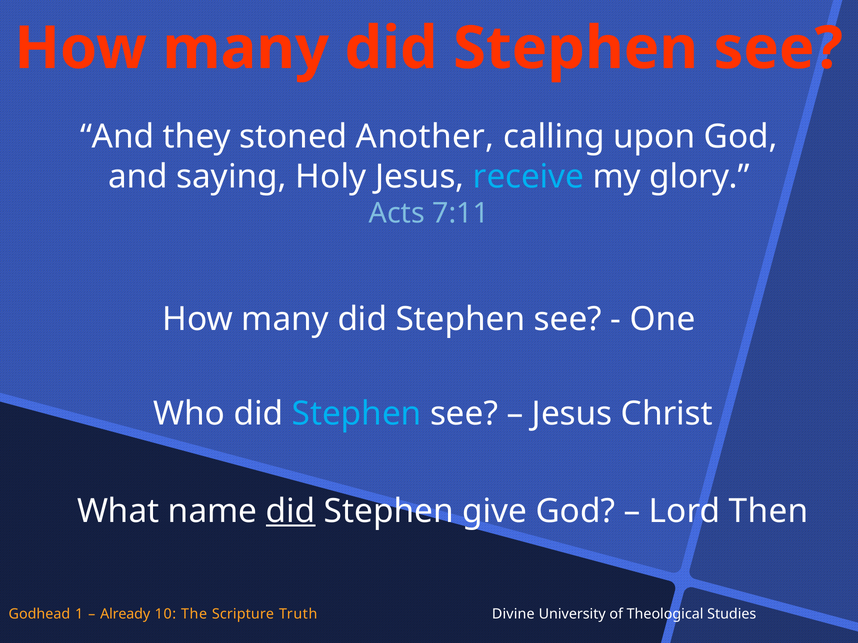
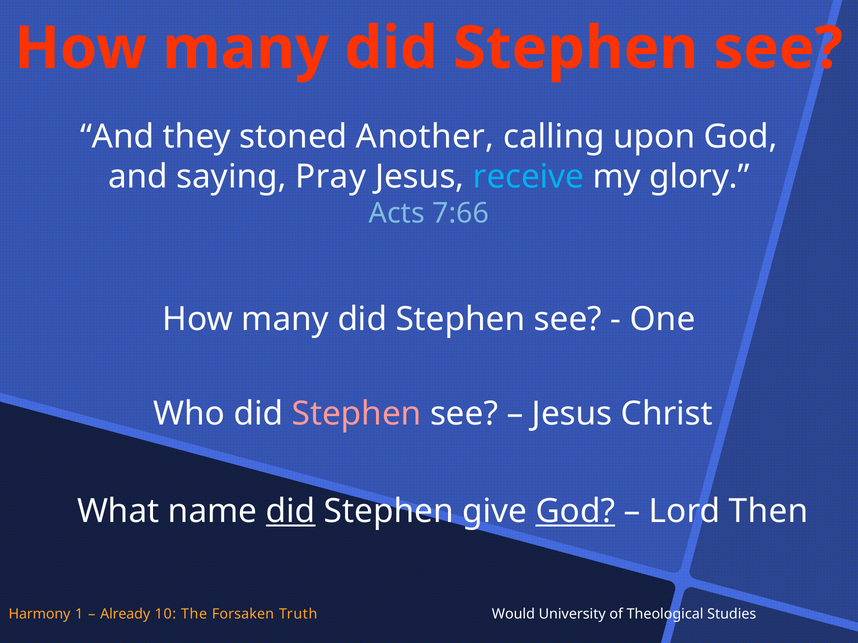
Holy: Holy -> Pray (331, 177)
7:11: 7:11 -> 7:66 (461, 214)
Stephen colour: light blue -> pink (357, 414)
God underline: none -> present (575, 511)
Godhead: Godhead -> Harmony (39, 615)
Scripture: Scripture -> Forsaken (243, 615)
Divine: Divine -> Would (513, 615)
